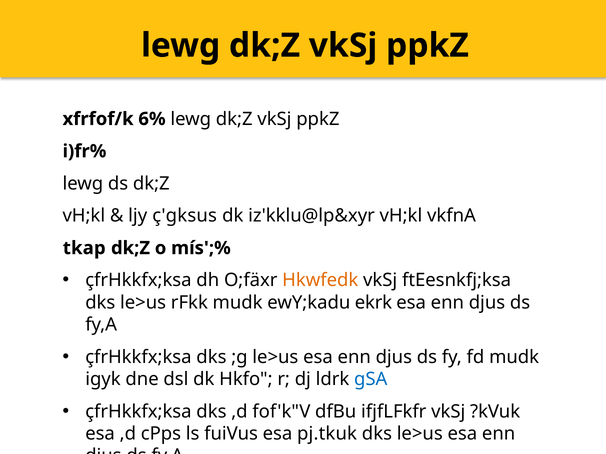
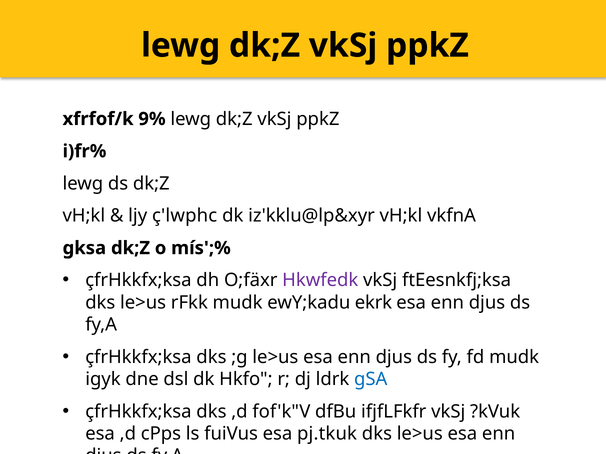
6%: 6% -> 9% (152, 119)
ç'gksus: ç'gksus -> ç'lwphc (185, 216)
tkap: tkap -> gksa (84, 248)
Hkwfedk colour: orange -> purple (320, 281)
